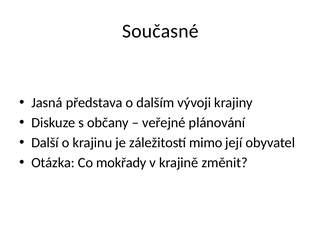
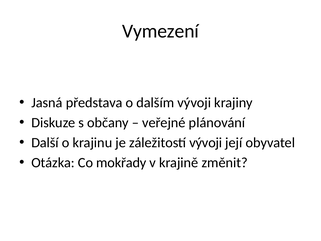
Současné: Současné -> Vymezení (160, 31)
záležitostí mimo: mimo -> vývoji (206, 143)
